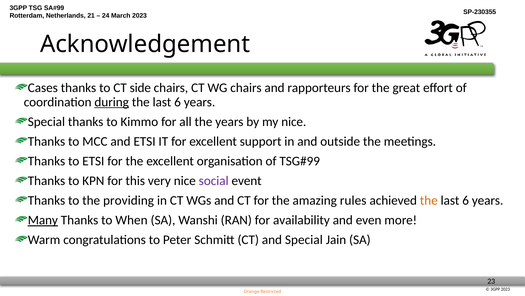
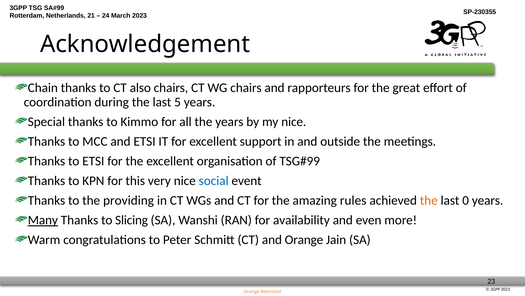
Cases: Cases -> Chain (43, 88)
side: side -> also (140, 88)
during underline: present -> none (112, 102)
6: 6 -> 5 (178, 102)
social colour: purple -> blue (214, 180)
6: 6 -> 0 (466, 200)
When: When -> Slicing (132, 220)
and Special: Special -> Orange (304, 239)
